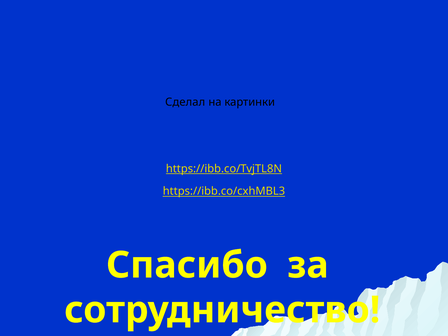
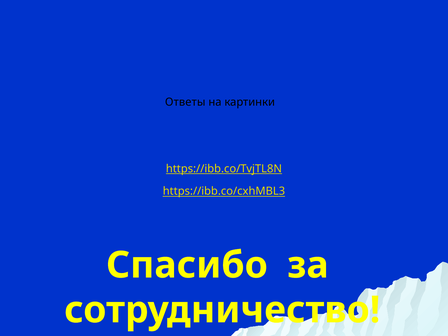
Сделал: Сделал -> Ответы (185, 102)
